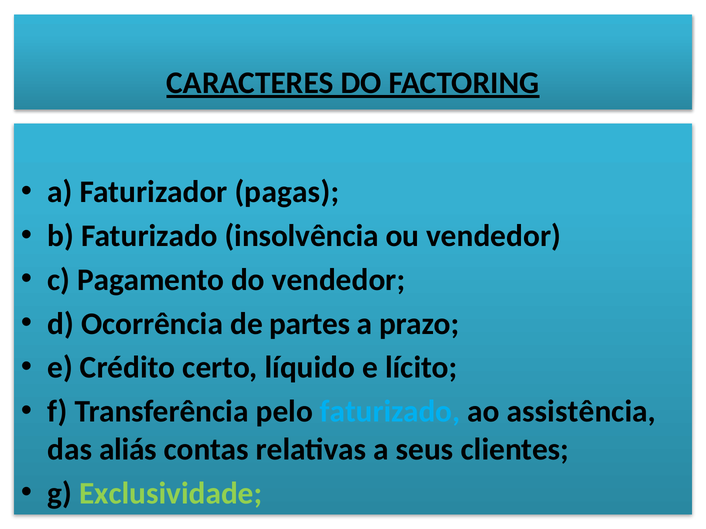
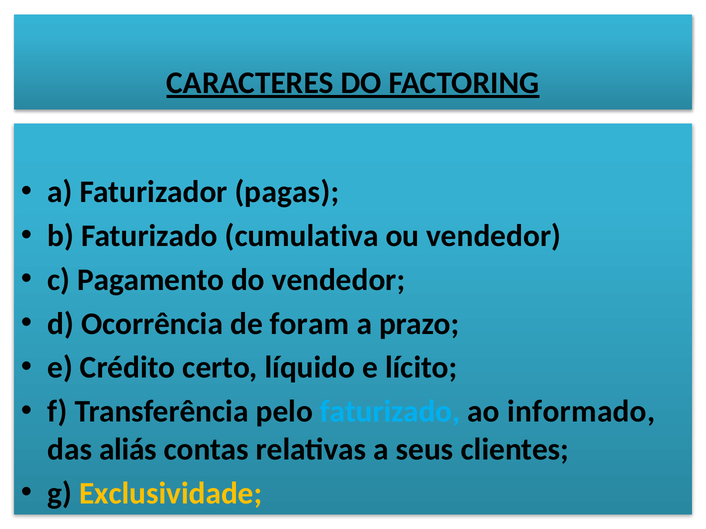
insolvência: insolvência -> cumulativa (302, 236)
partes: partes -> foram (310, 324)
assistência: assistência -> informado (581, 412)
Exclusividade colour: light green -> yellow (171, 494)
